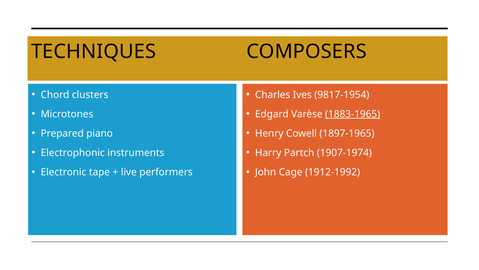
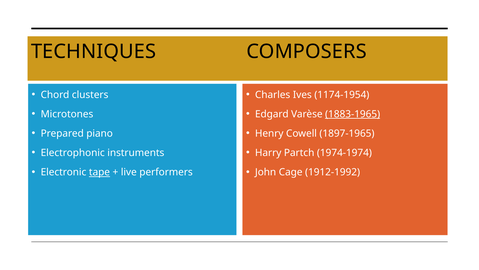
9817-1954: 9817-1954 -> 1174-1954 (342, 95)
1907-1974: 1907-1974 -> 1974-1974 (344, 153)
tape underline: none -> present (99, 172)
